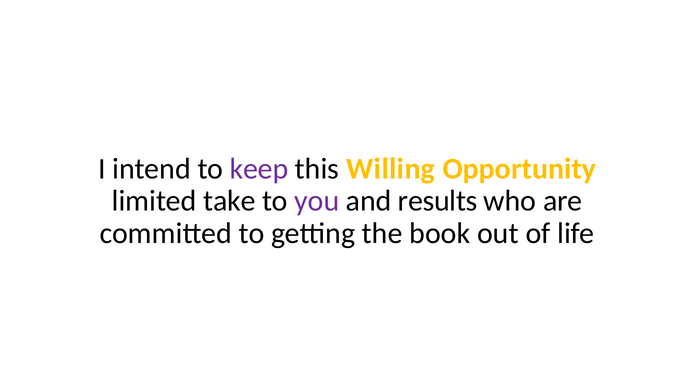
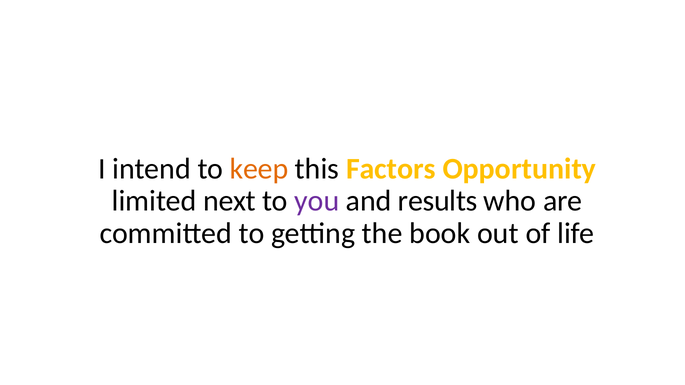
keep colour: purple -> orange (259, 169)
Willing: Willing -> Factors (391, 169)
take: take -> next (229, 201)
